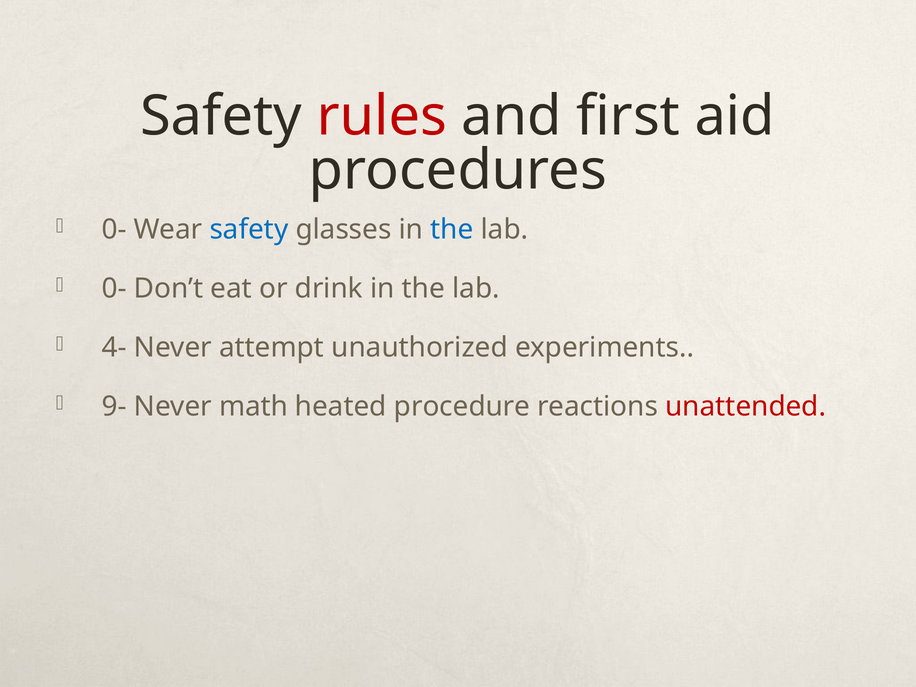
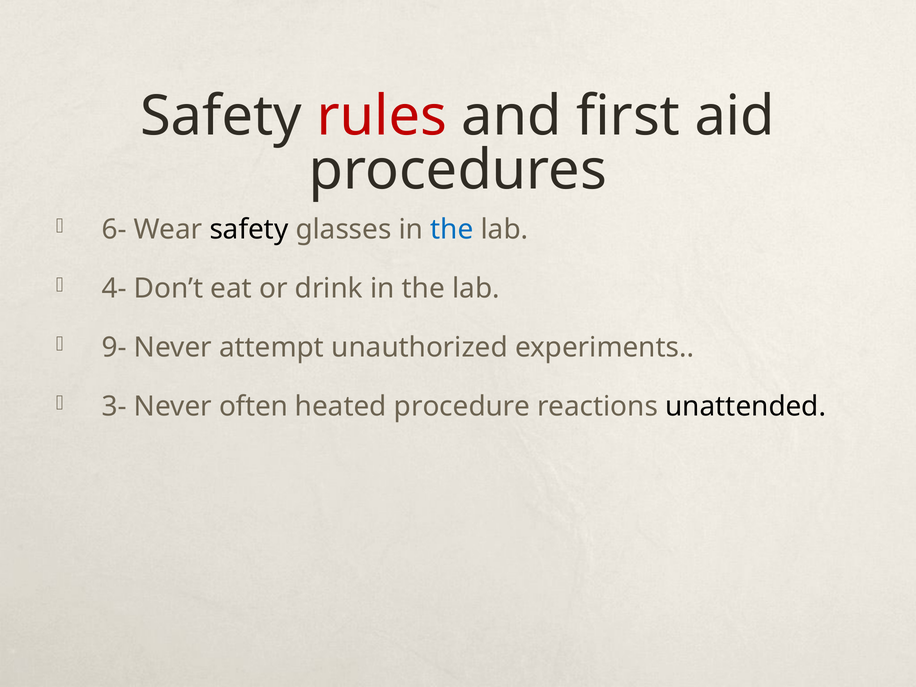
0-: 0- -> 6- (114, 230)
safety colour: blue -> black (249, 230)
0-: 0- -> 4- (114, 289)
4-: 4- -> 9- (114, 348)
9-: 9- -> 3- (114, 407)
math: math -> often (254, 407)
unattended colour: red -> black (746, 407)
